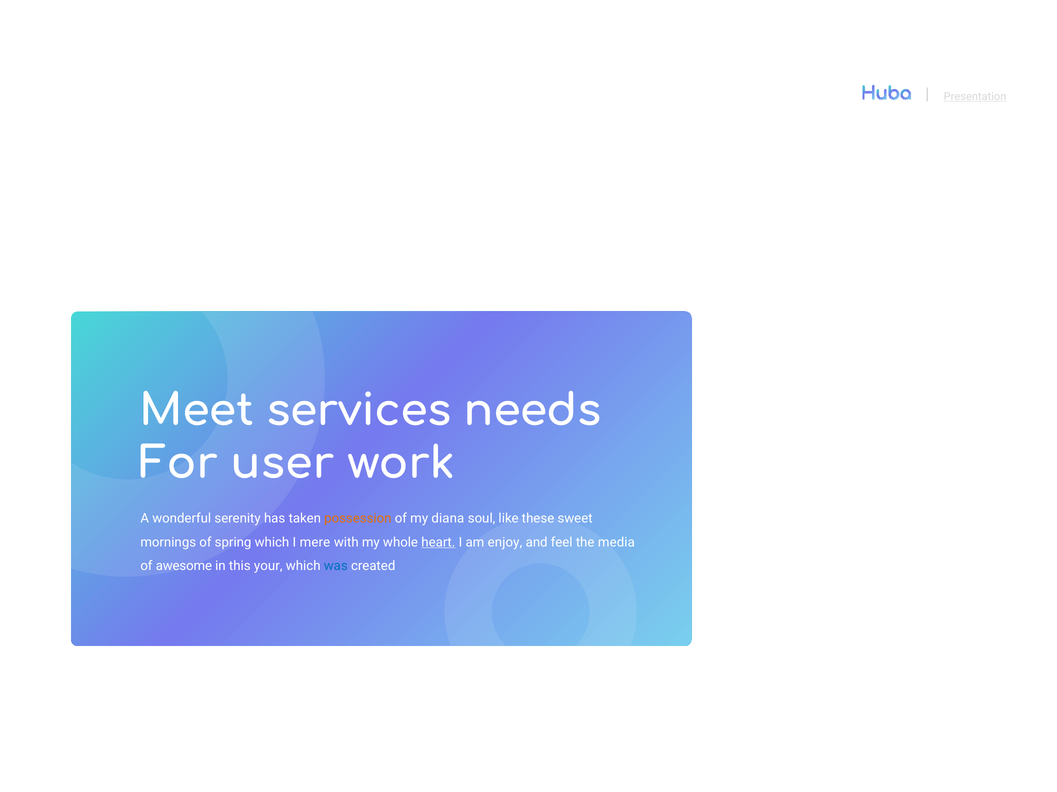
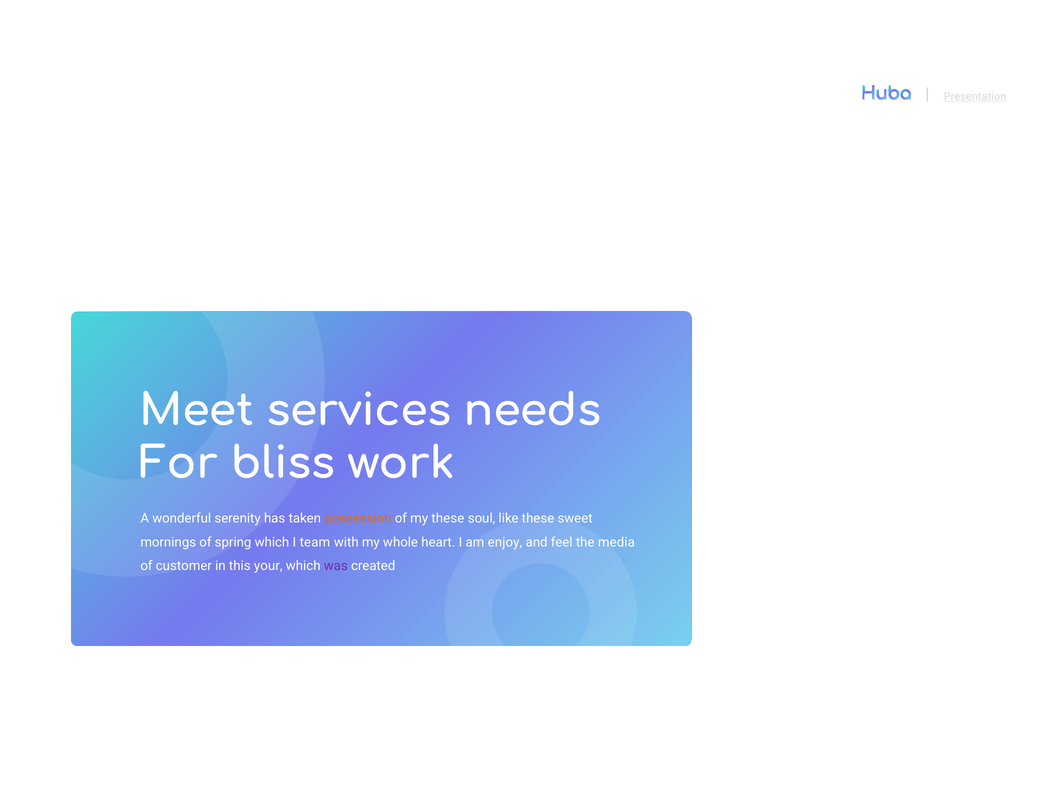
user: user -> bliss (283, 464)
my diana: diana -> these (448, 519)
mere: mere -> team (315, 543)
heart underline: present -> none (438, 543)
awesome: awesome -> customer (184, 566)
was colour: blue -> purple (336, 566)
